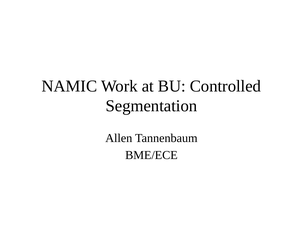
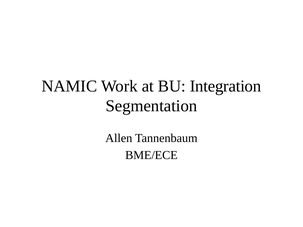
Controlled: Controlled -> Integration (226, 86)
